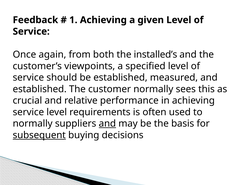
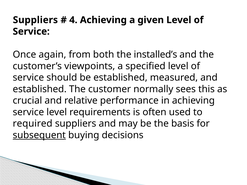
Feedback: Feedback -> Suppliers (35, 20)
1: 1 -> 4 (73, 20)
normally: normally -> required (33, 124)
and underline: present -> none (107, 124)
